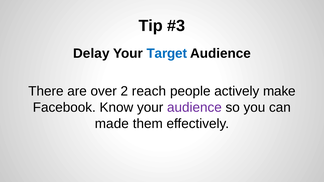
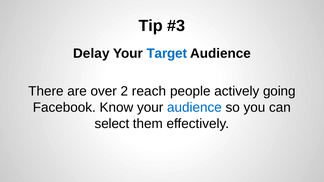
make: make -> going (279, 91)
audience colour: purple -> blue (195, 108)
made: made -> select (112, 124)
